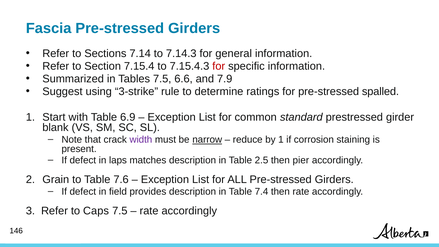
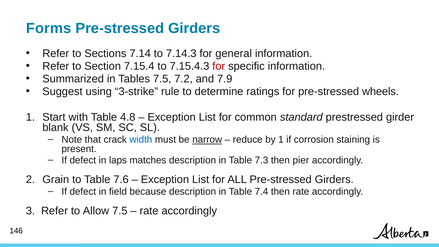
Fascia: Fascia -> Forms (49, 28)
6.6: 6.6 -> 7.2 (184, 79)
spalled: spalled -> wheels (380, 92)
6.9: 6.9 -> 4.8 (128, 117)
width colour: purple -> blue (141, 140)
2.5: 2.5 -> 7.3 (261, 160)
provides: provides -> because (148, 191)
Caps: Caps -> Allow (96, 211)
